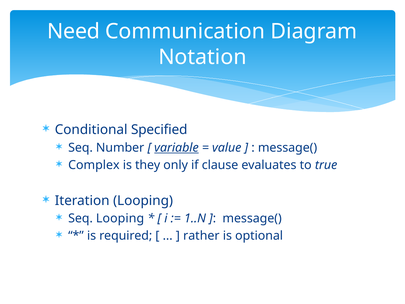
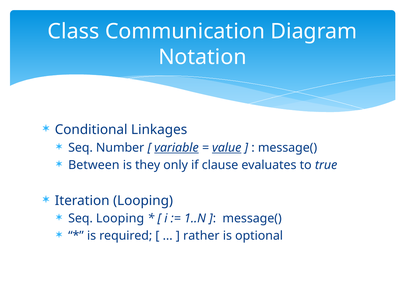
Need: Need -> Class (73, 31)
Specified: Specified -> Linkages (159, 130)
value underline: none -> present (227, 147)
Complex: Complex -> Between (94, 165)
